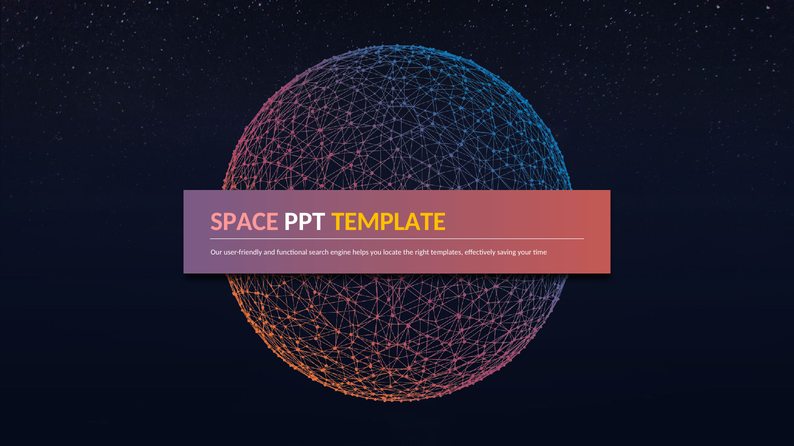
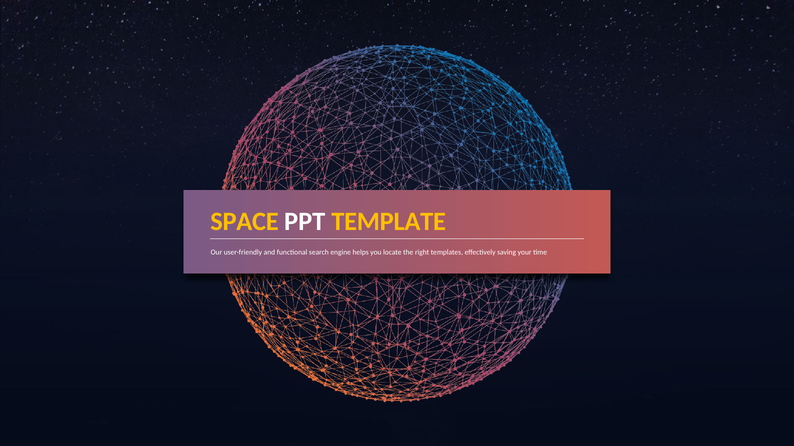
SPACE colour: pink -> yellow (245, 222)
